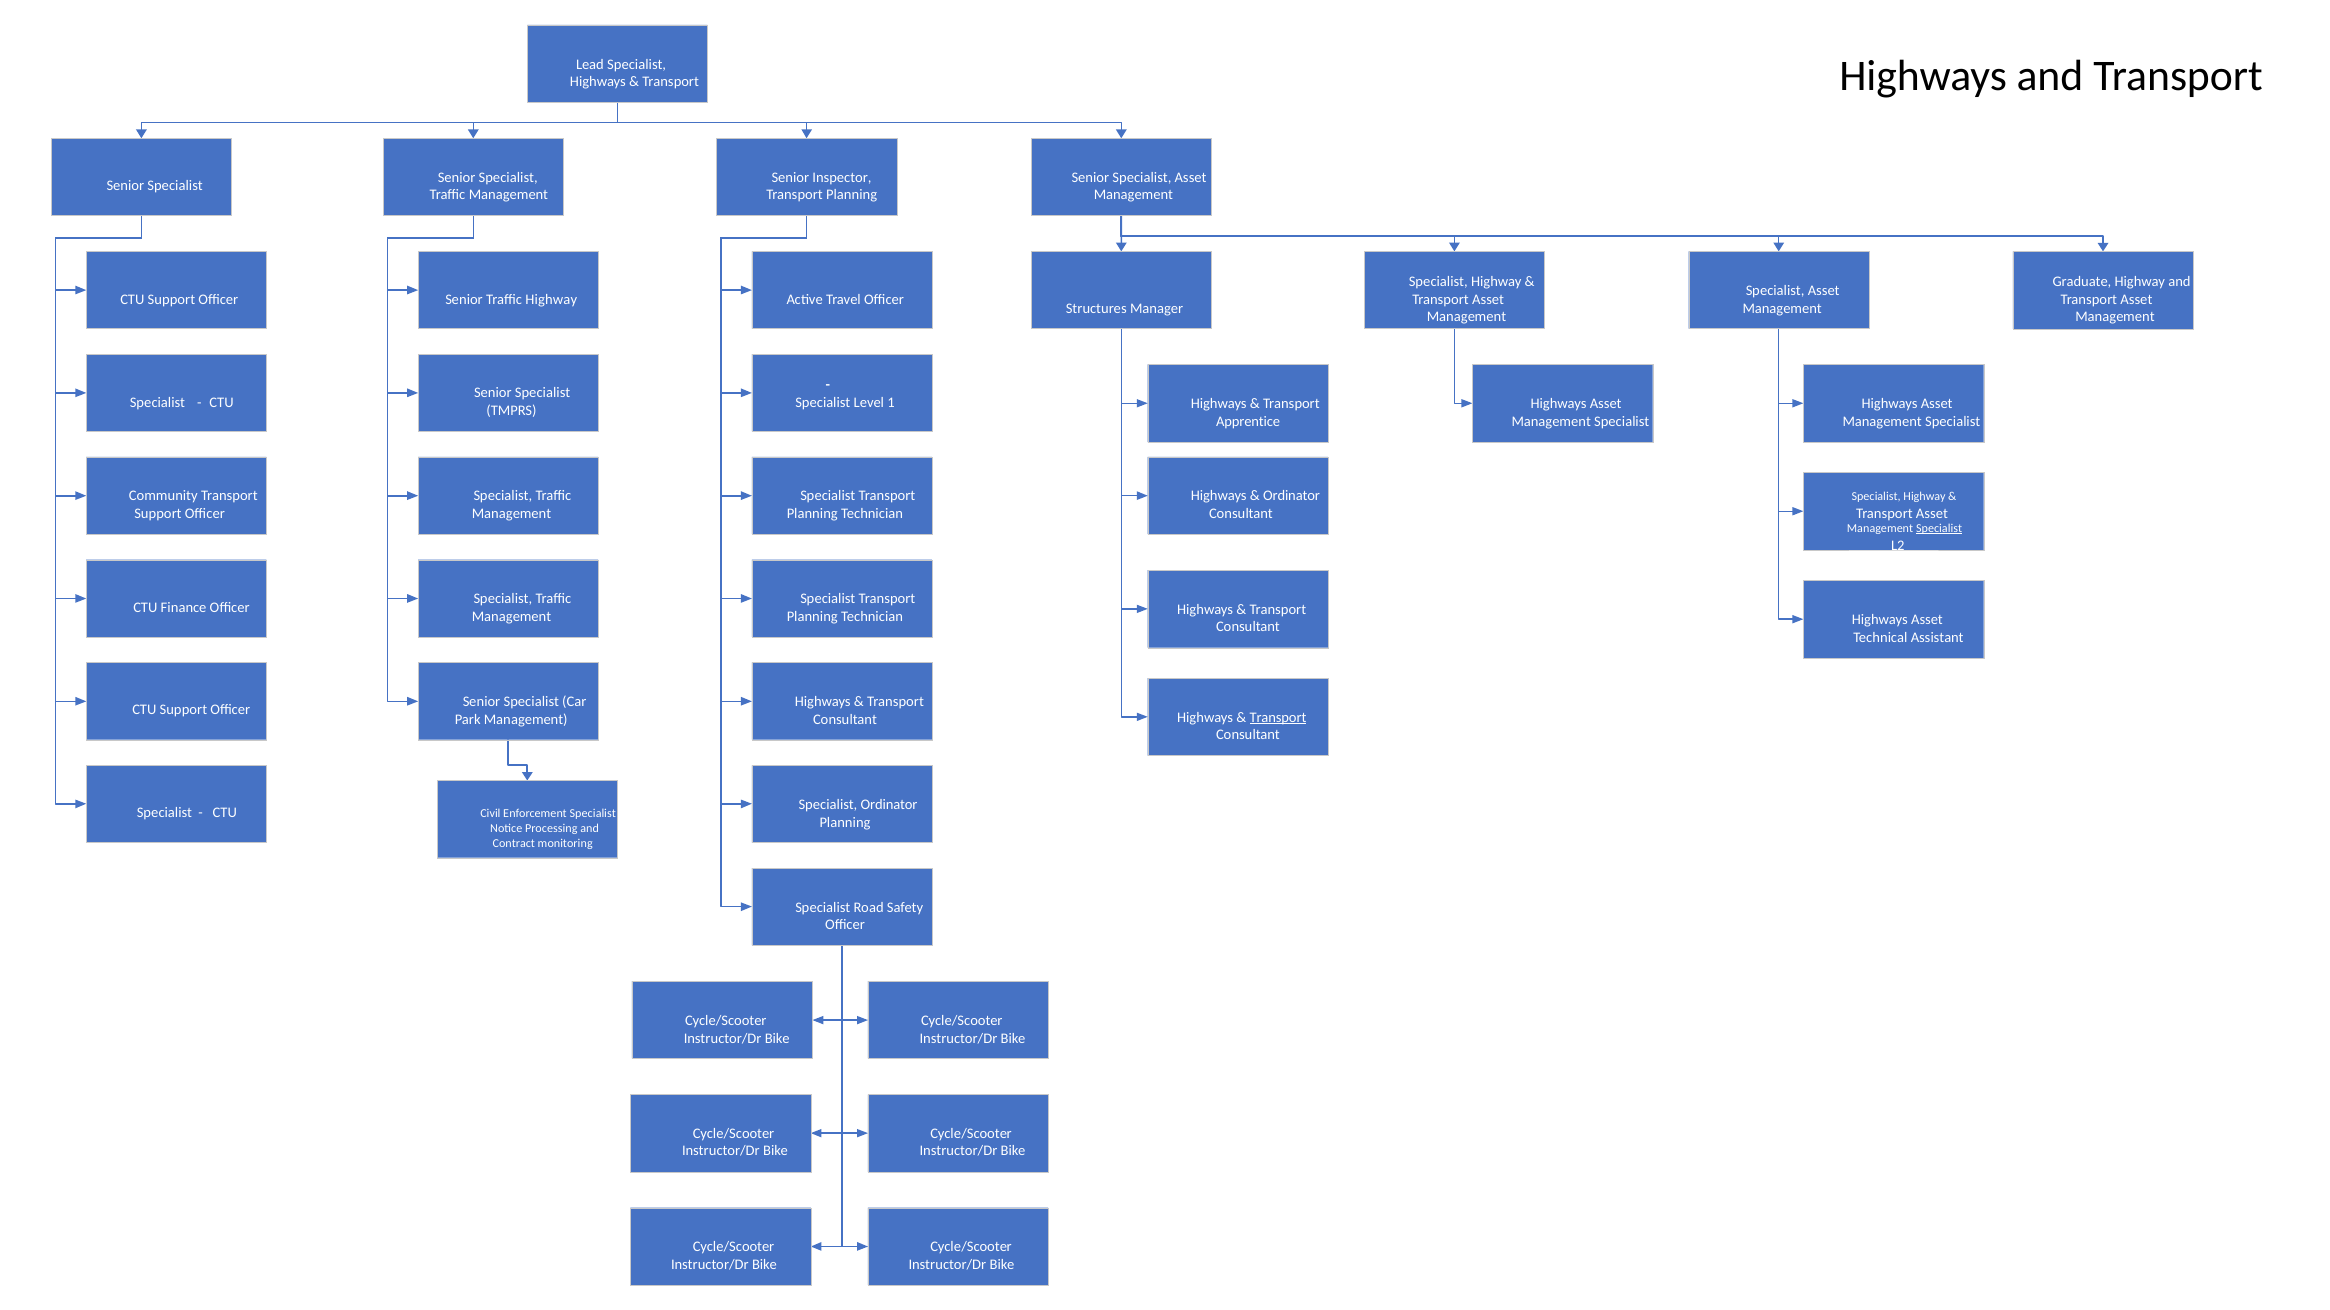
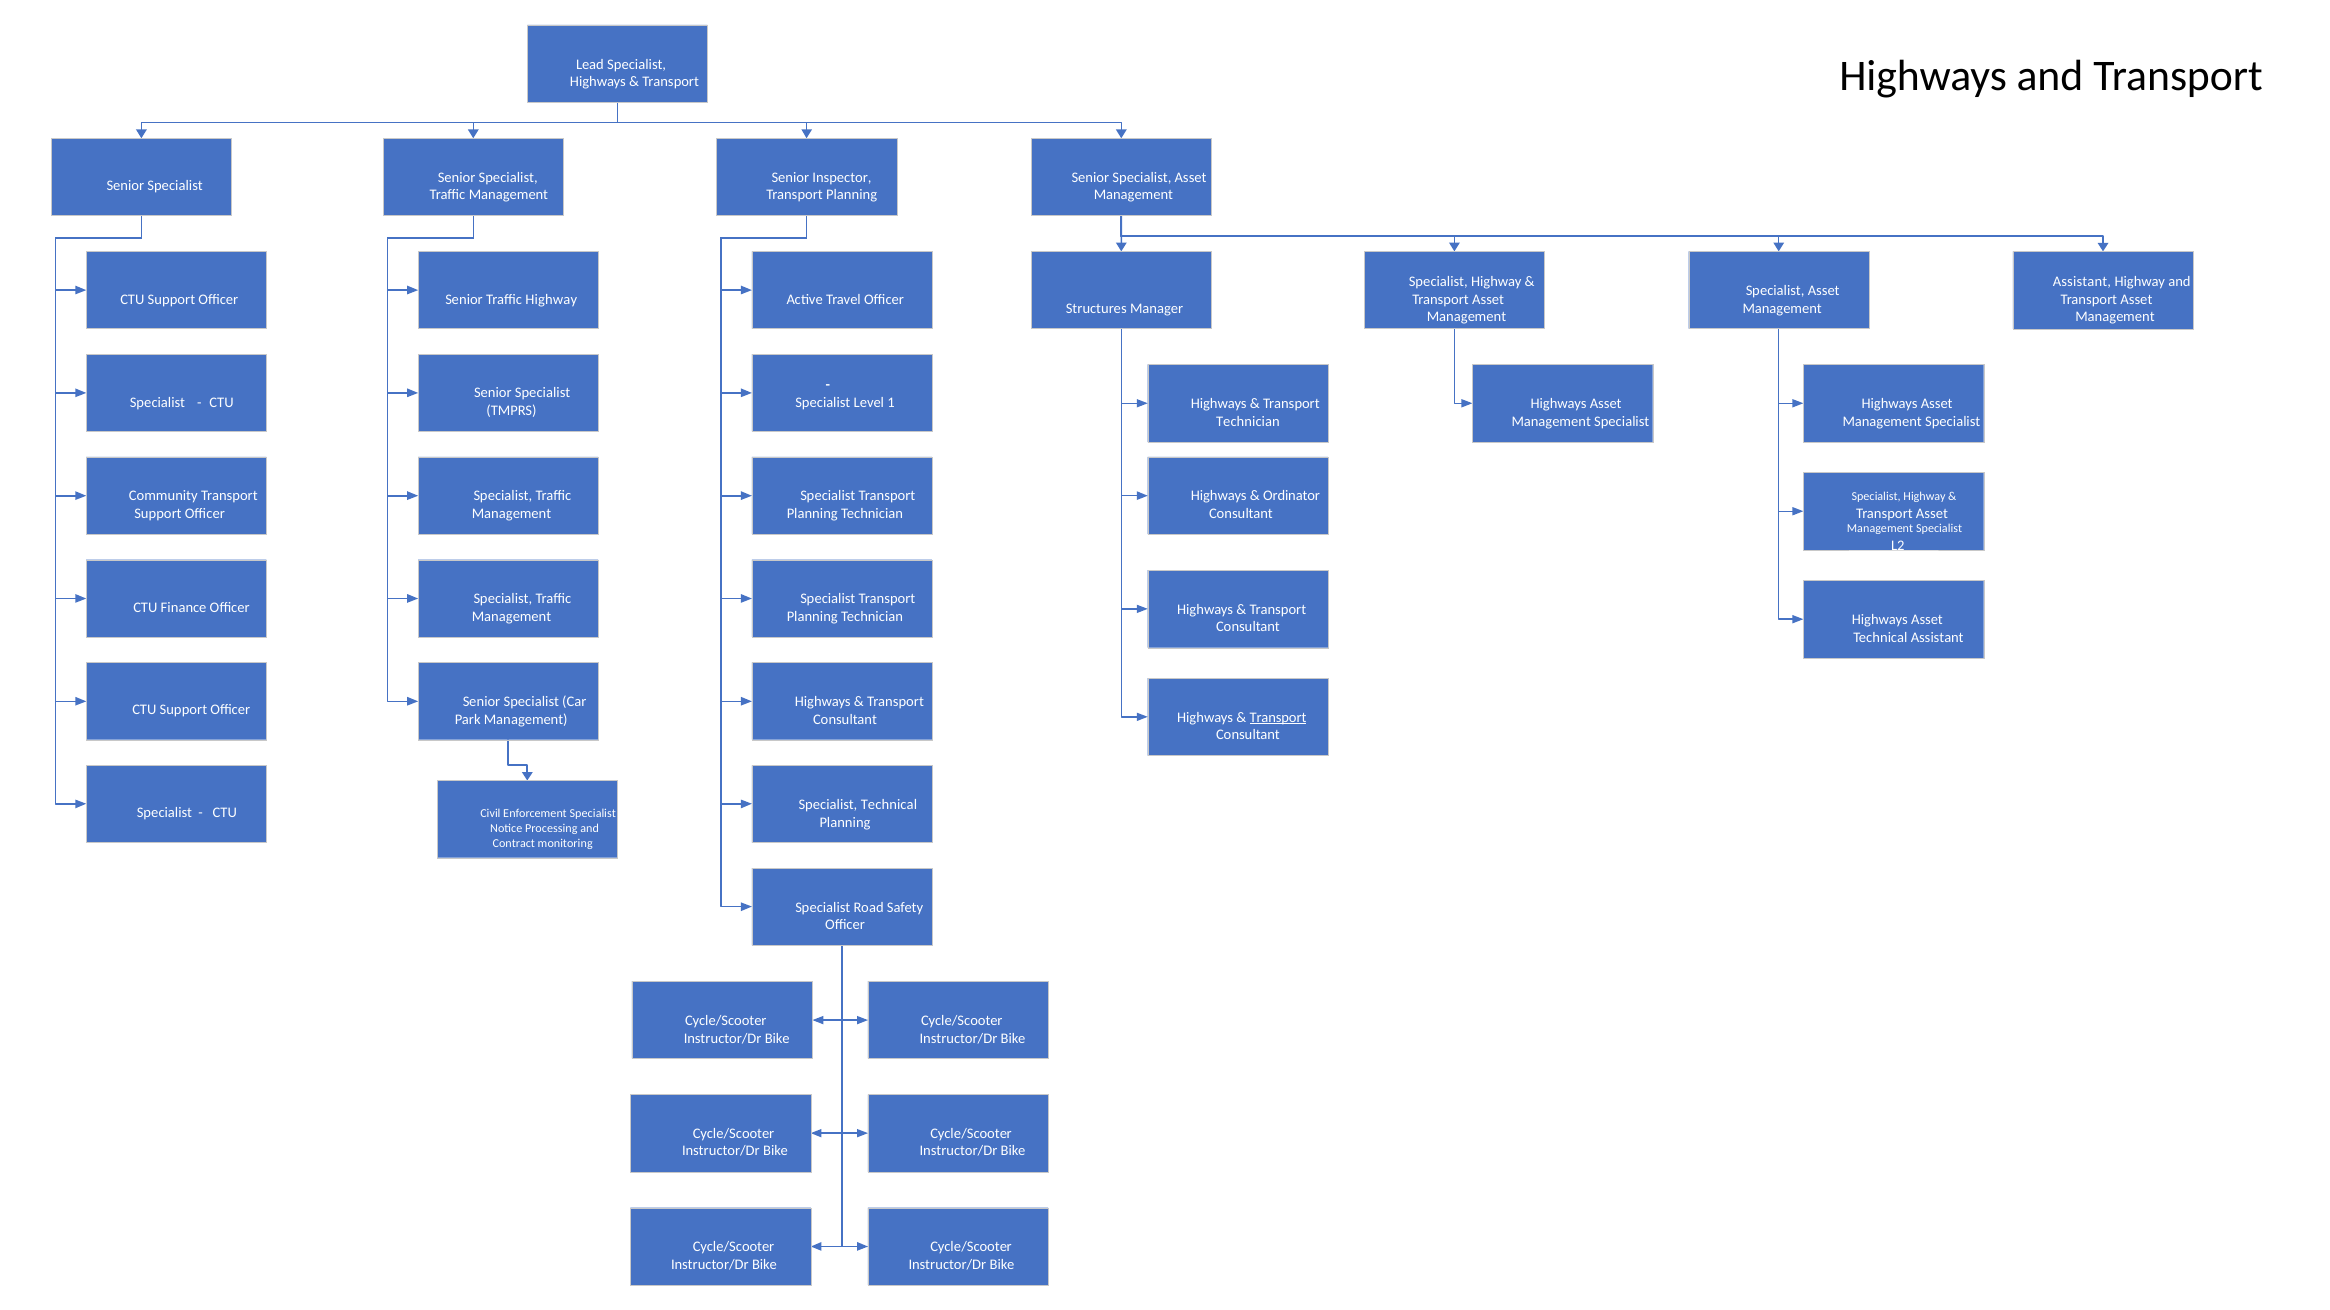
Graduate: Graduate -> Assistant (2082, 282)
Apprentice: Apprentice -> Technician (1248, 422)
Specialist underline: present -> none (1939, 529)
Specialist Ordinator: Ordinator -> Technical (889, 805)
